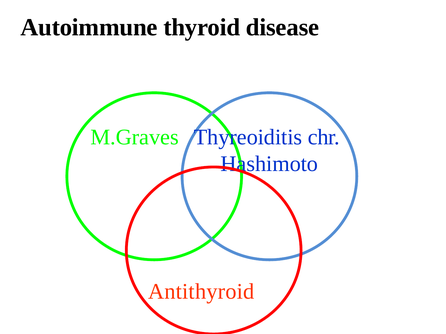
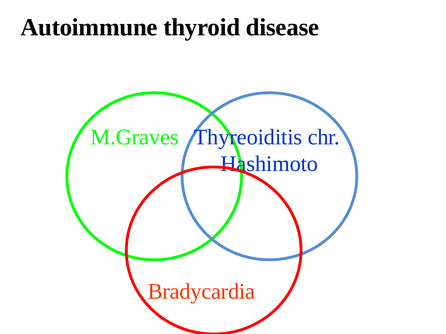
Antithyroid: Antithyroid -> Bradycardia (201, 292)
